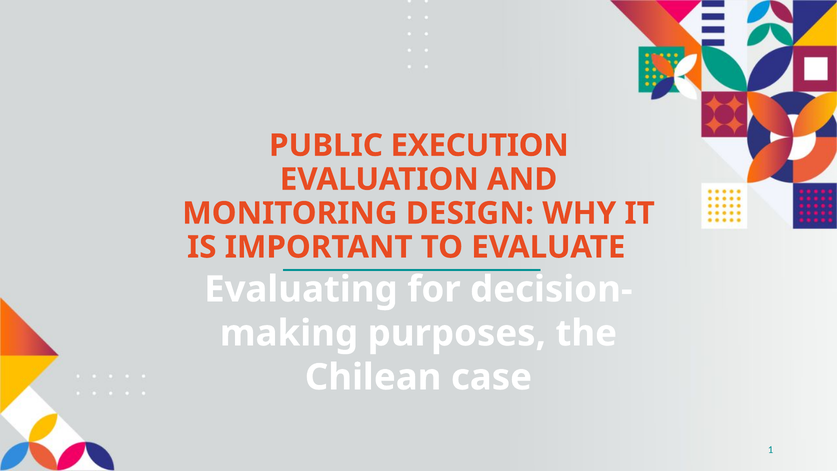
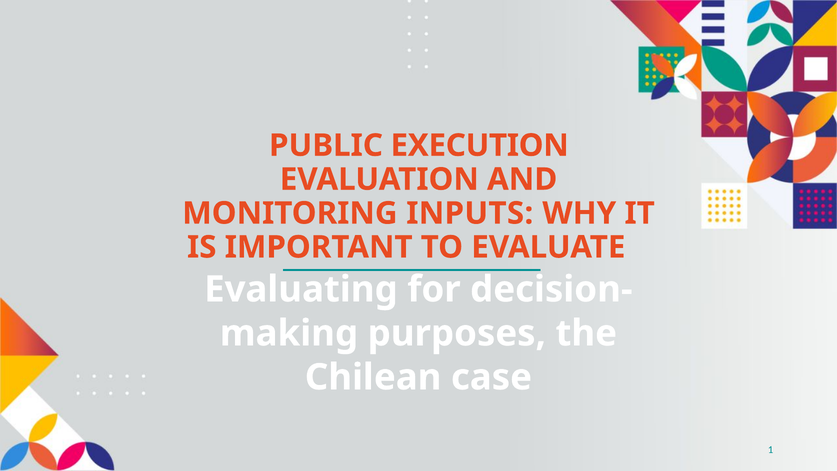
DESIGN: DESIGN -> INPUTS (470, 213)
